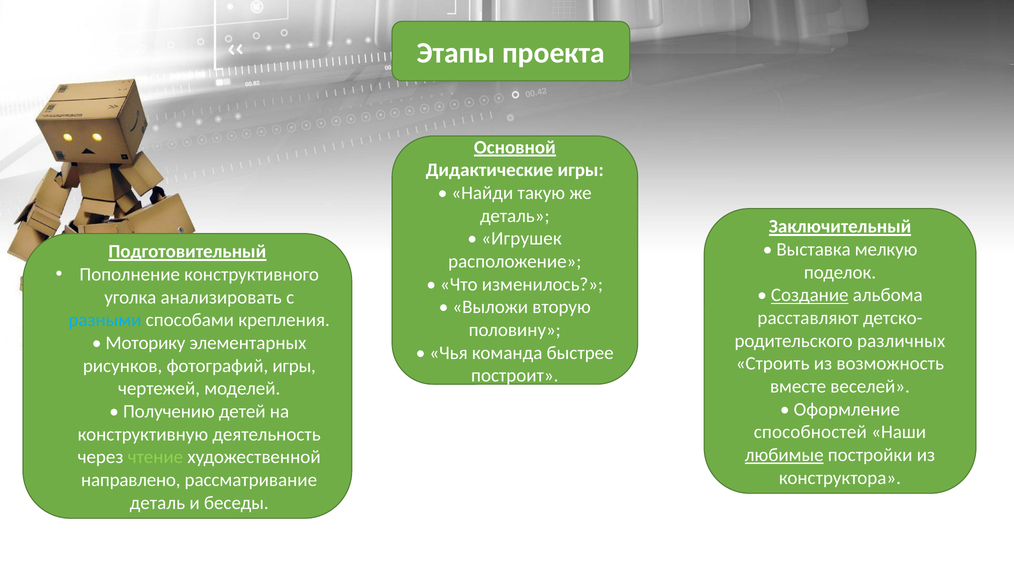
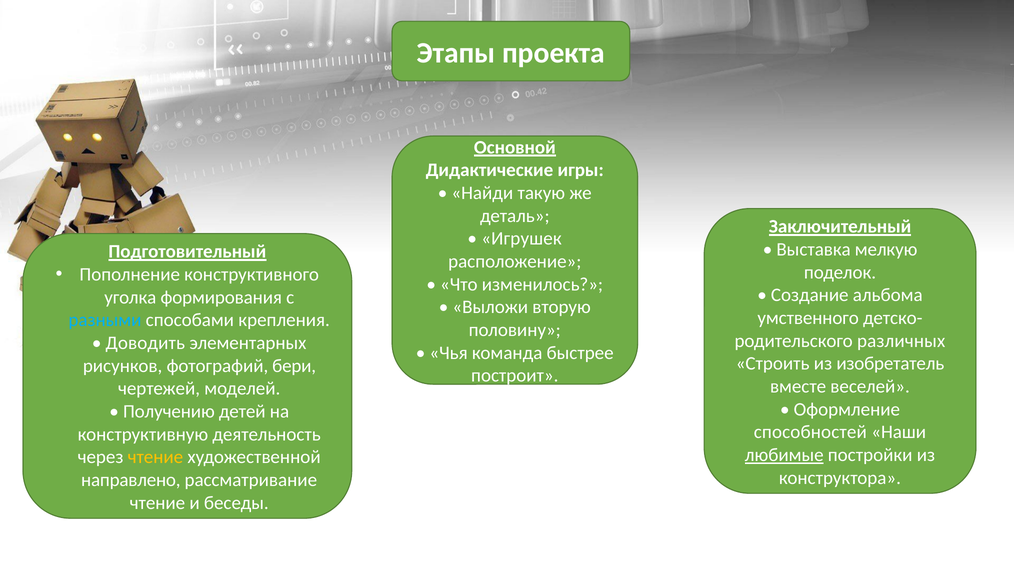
Создание underline: present -> none (810, 295)
анализировать: анализировать -> формирования (221, 297)
расставляют: расставляют -> умственного (808, 318)
Моторику: Моторику -> Доводить (145, 343)
возможность: возможность -> изобретатель (890, 363)
фотографий игры: игры -> бери (294, 365)
чтение colour: light green -> yellow (155, 457)
деталь: деталь -> чтение (157, 502)
